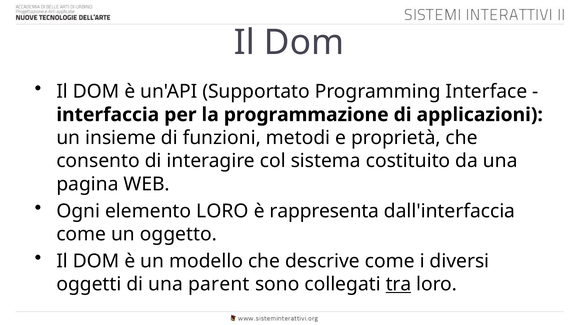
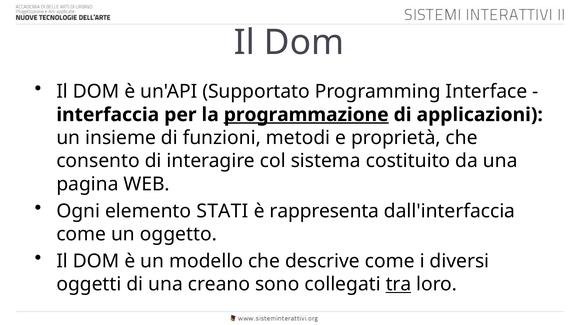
programmazione underline: none -> present (306, 115)
elemento LORO: LORO -> STATI (222, 211)
parent: parent -> creano (219, 284)
